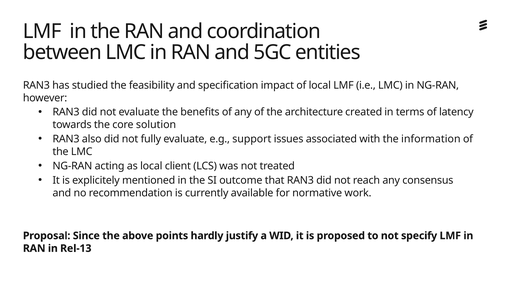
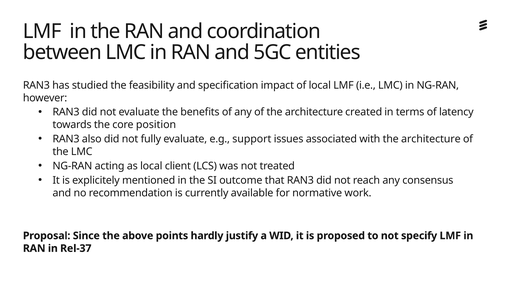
solution: solution -> position (156, 125)
with the information: information -> architecture (431, 139)
Rel-13: Rel-13 -> Rel-37 (76, 249)
